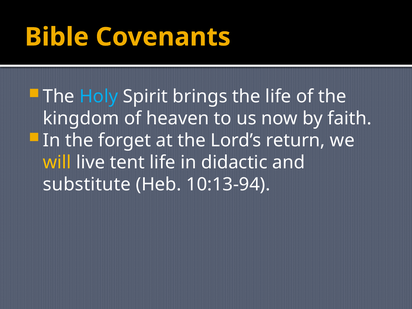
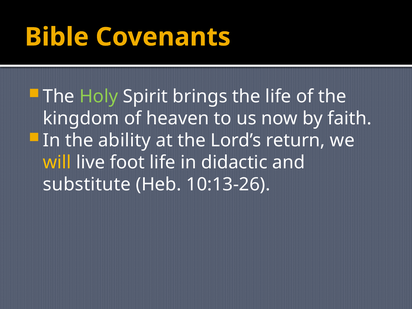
Holy colour: light blue -> light green (99, 96)
forget: forget -> ability (125, 140)
tent: tent -> foot (127, 162)
10:13-94: 10:13-94 -> 10:13-26 (228, 184)
